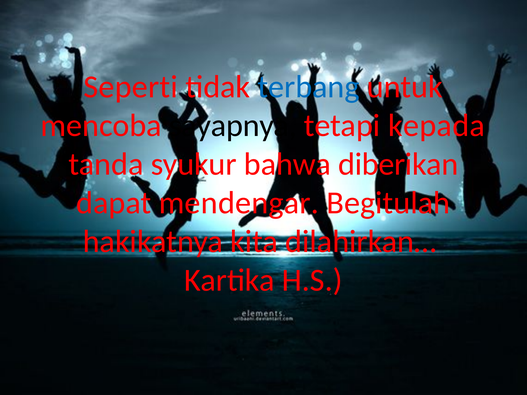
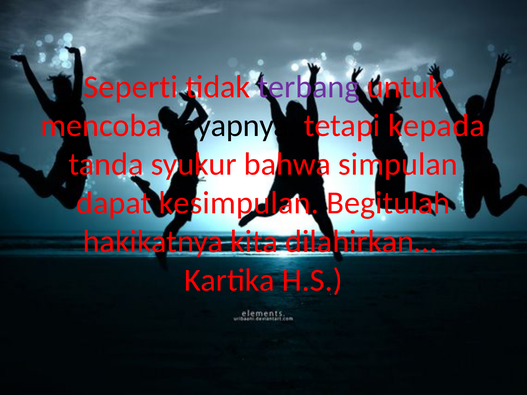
terbang colour: blue -> purple (309, 87)
diberikan: diberikan -> simpulan (398, 164)
mendengar: mendengar -> kesimpulan (239, 203)
